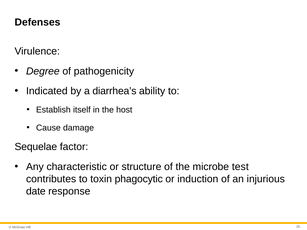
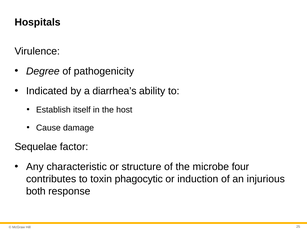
Defenses: Defenses -> Hospitals (38, 22)
test: test -> four (240, 167)
date: date -> both (36, 191)
